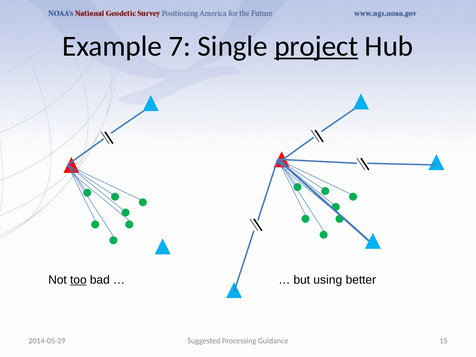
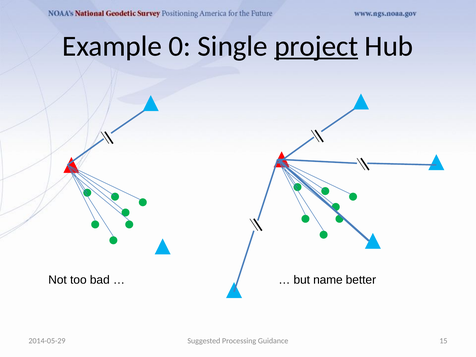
7: 7 -> 0 (180, 46)
too underline: present -> none (78, 280)
using: using -> name (328, 280)
